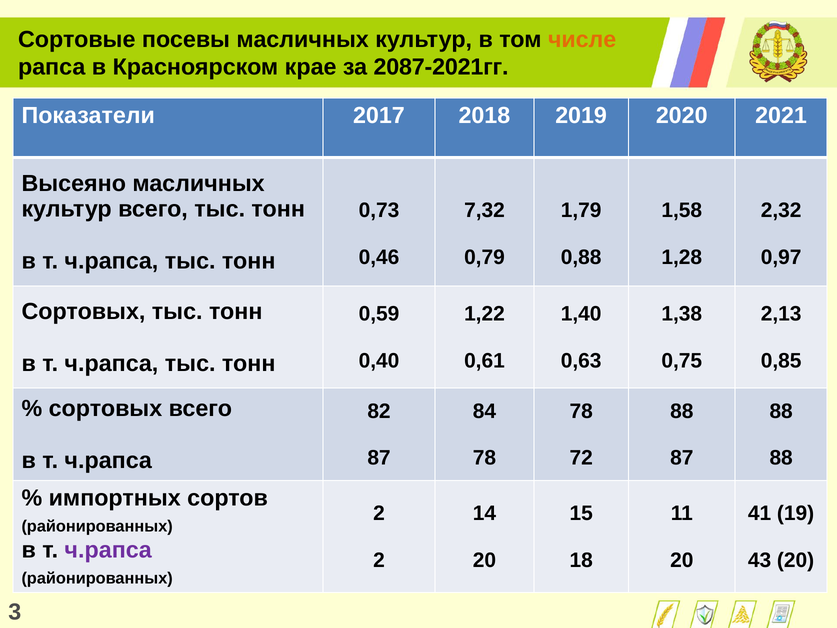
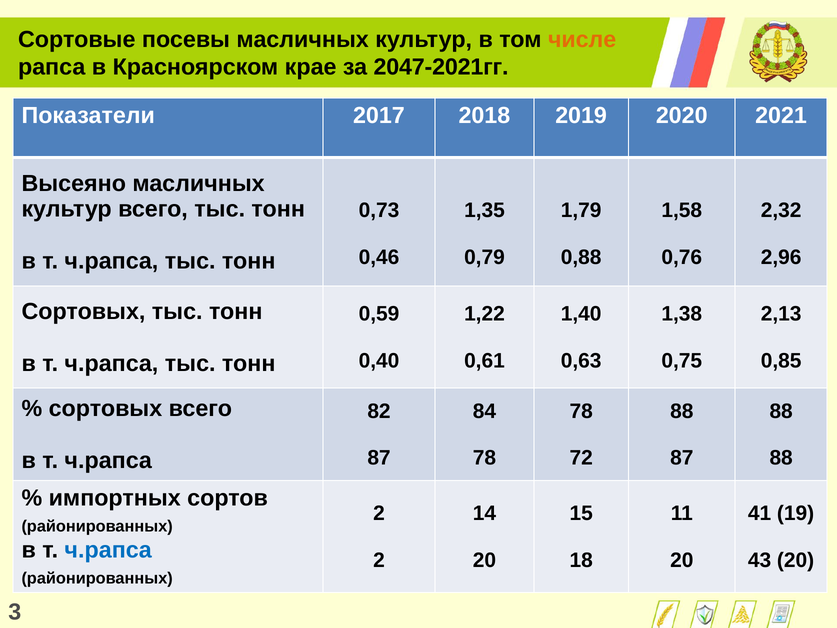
2087-2021гг: 2087-2021гг -> 2047-2021гг (441, 67)
7,32: 7,32 -> 1,35 (484, 210)
1,28: 1,28 -> 0,76 (682, 257)
0,97: 0,97 -> 2,96 (781, 257)
ч.рапса colour: purple -> blue (108, 550)
